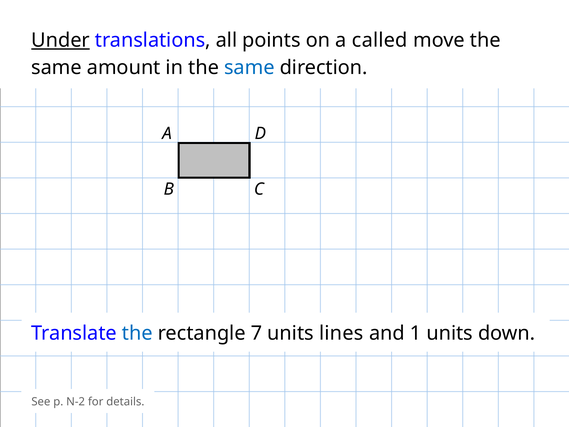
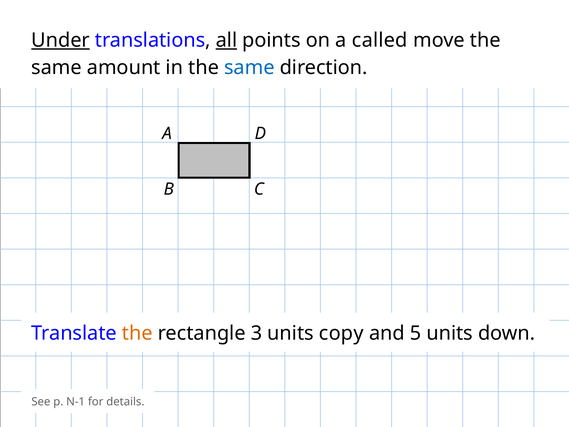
all underline: none -> present (226, 40)
the colour: blue -> orange (137, 333)
7: 7 -> 3 (256, 333)
lines: lines -> copy (341, 333)
1: 1 -> 5 (416, 333)
N-2: N-2 -> N-1 (76, 401)
